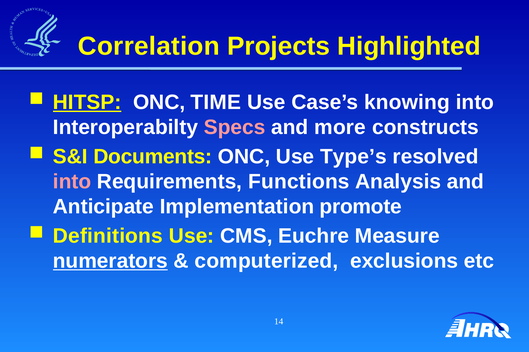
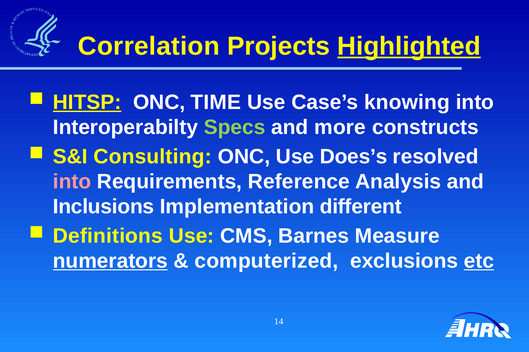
Highlighted underline: none -> present (409, 46)
Specs colour: pink -> light green (235, 128)
Documents: Documents -> Consulting (153, 157)
Type’s: Type’s -> Does’s (354, 157)
Functions: Functions -> Reference (299, 182)
Anticipate: Anticipate -> Inclusions (104, 207)
promote: promote -> different (361, 207)
Euchre: Euchre -> Barnes (314, 236)
etc underline: none -> present (479, 261)
